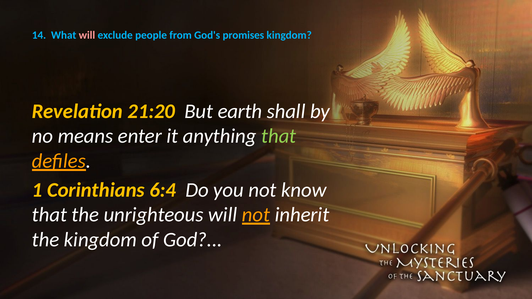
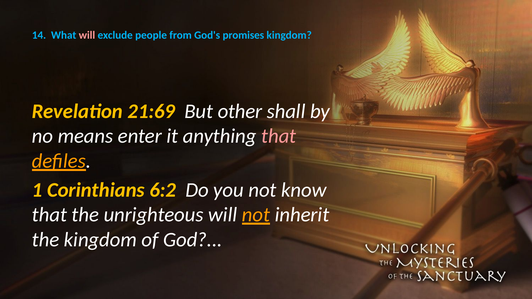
21:20: 21:20 -> 21:69 (151, 111)
earth: earth -> other (240, 111)
that colour: light green -> pink (279, 136)
6:4: 6:4 -> 6:2 (163, 190)
